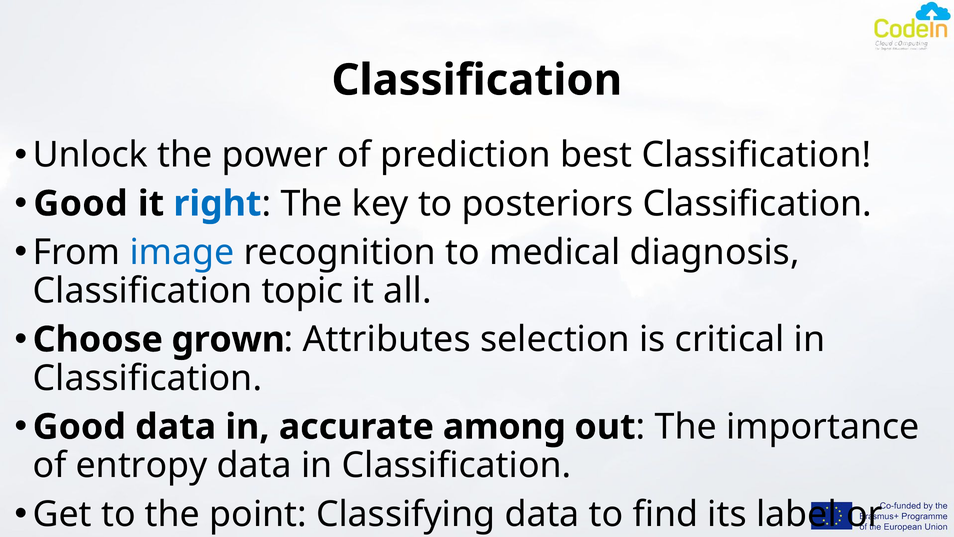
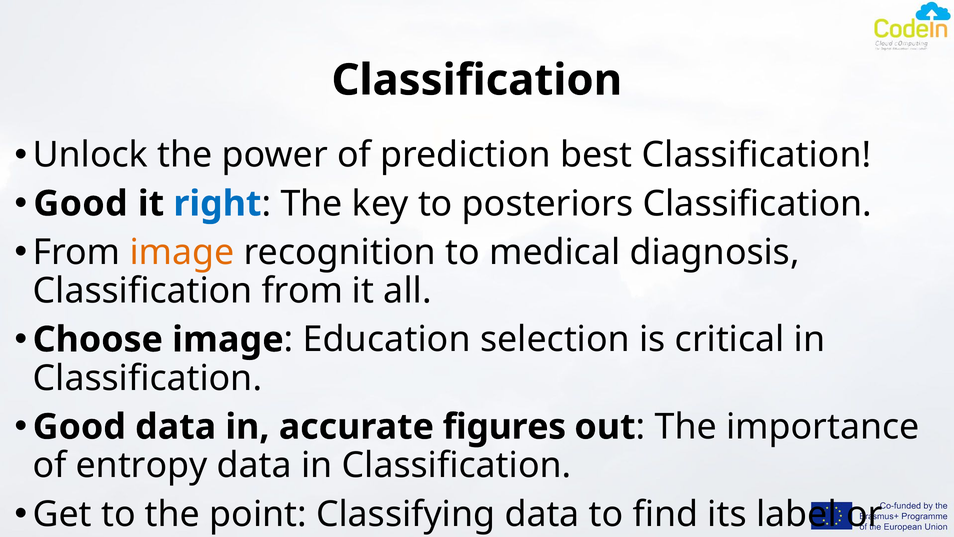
image colour: blue -> orange (182, 252)
Classification topic: topic -> from (303, 291)
Choose grown: grown -> image (228, 339)
Attributes: Attributes -> Education (387, 339)
among: among -> figures (504, 427)
